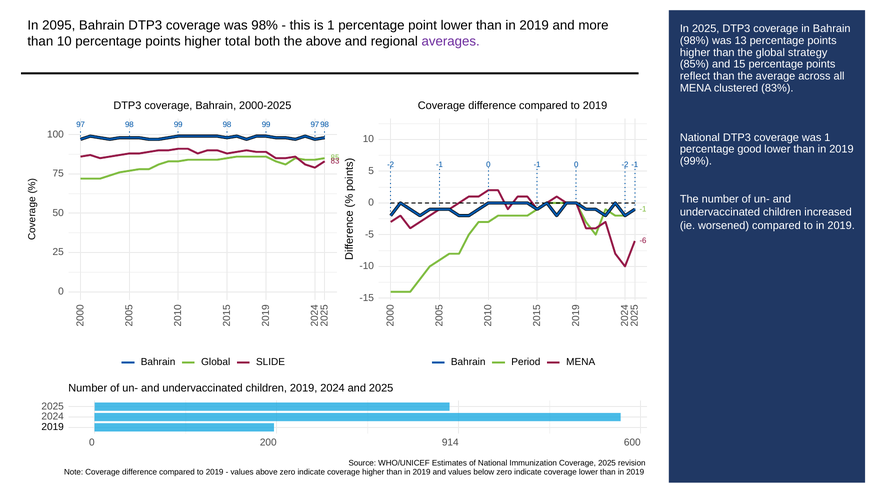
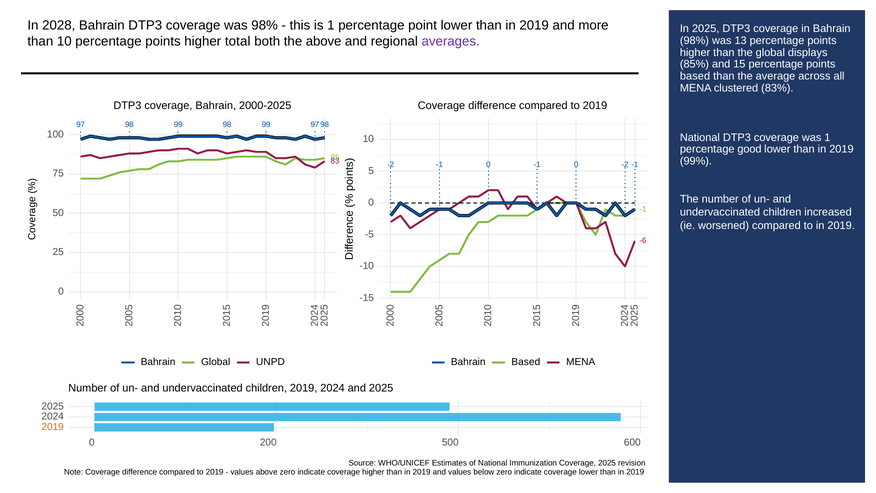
2095: 2095 -> 2028 (59, 25)
strategy: strategy -> displays (808, 52)
reflect: reflect -> based (695, 76)
SLIDE: SLIDE -> UNPD (270, 362)
Bahrain Period: Period -> Based (526, 362)
2019 colour: black -> orange (53, 427)
914: 914 -> 500 (450, 442)
